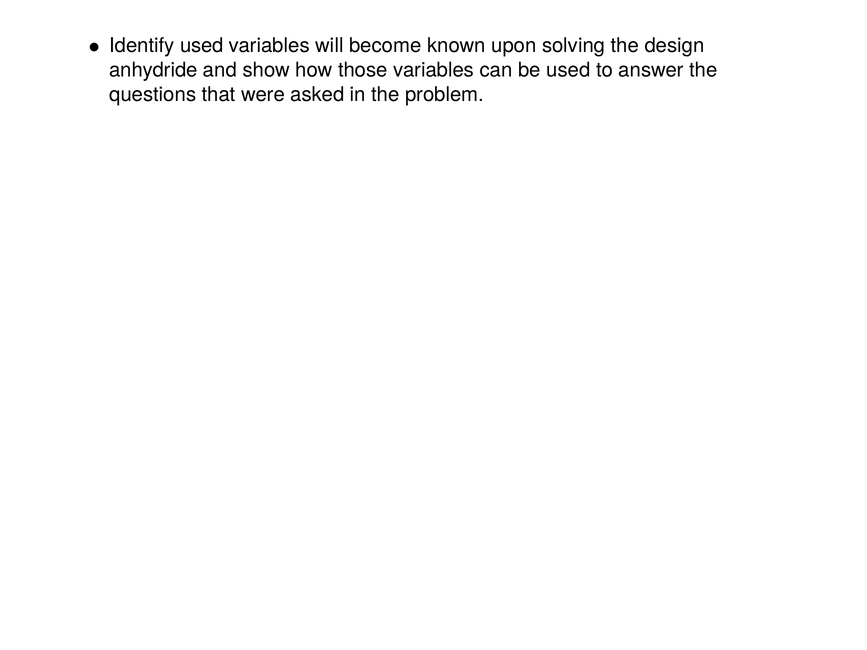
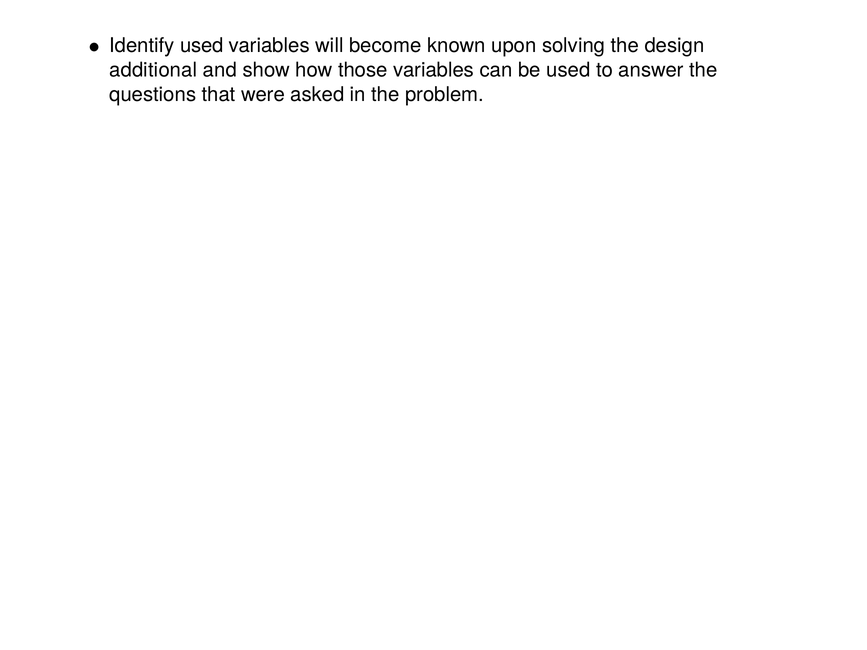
anhydride: anhydride -> additional (153, 70)
